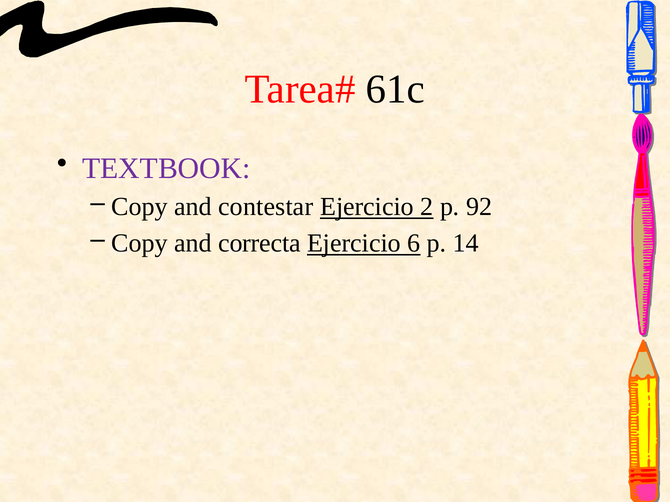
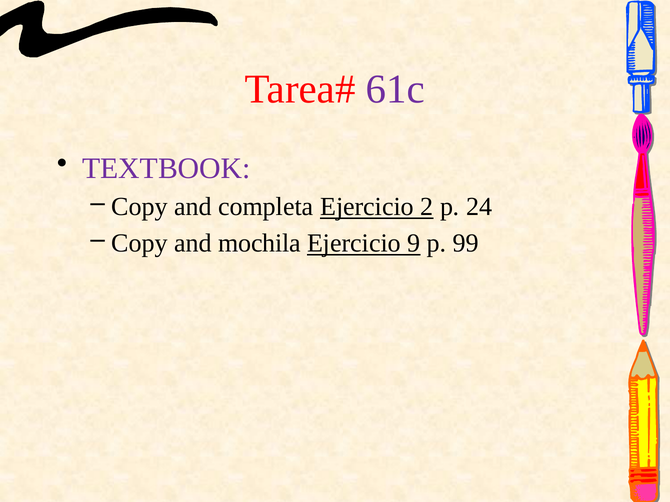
61c colour: black -> purple (395, 89)
contestar: contestar -> completa (266, 207)
92: 92 -> 24 (479, 207)
correcta: correcta -> mochila (259, 243)
6: 6 -> 9 (414, 243)
14: 14 -> 99 (466, 243)
